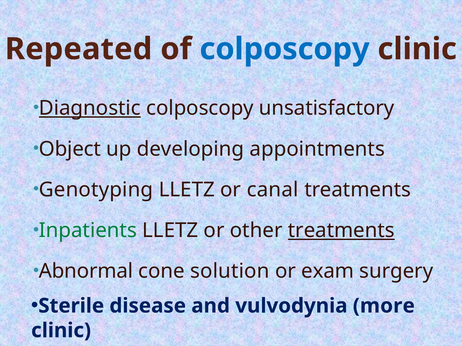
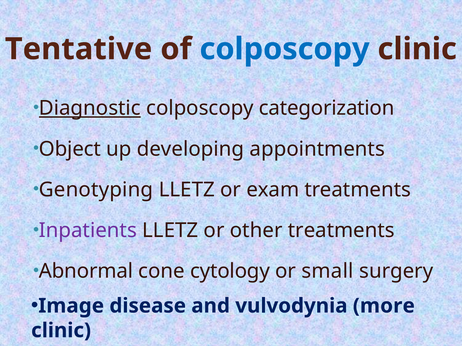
Repeated: Repeated -> Tentative (79, 49)
unsatisfactory: unsatisfactory -> categorization (327, 108)
canal: canal -> exam (273, 190)
Inpatients colour: green -> purple (88, 231)
treatments underline: present -> none (341, 231)
solution: solution -> cytology (230, 272)
exam: exam -> small (328, 272)
Sterile: Sterile -> Image (71, 306)
